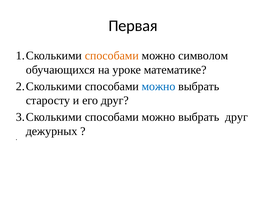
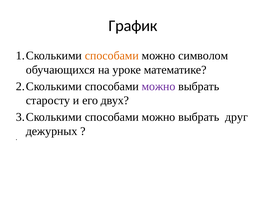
Первая: Первая -> График (133, 26)
можно colour: blue -> purple (159, 87)
его друг: друг -> двух (115, 101)
